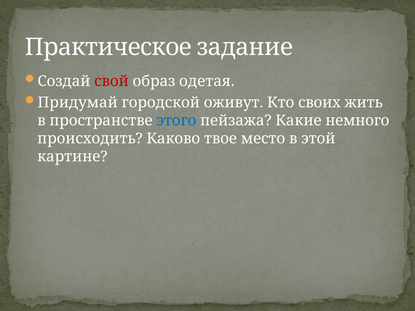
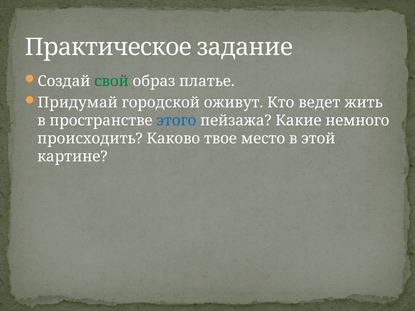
свой colour: red -> green (112, 81)
одетая: одетая -> платье (207, 81)
своих: своих -> ведет (319, 103)
